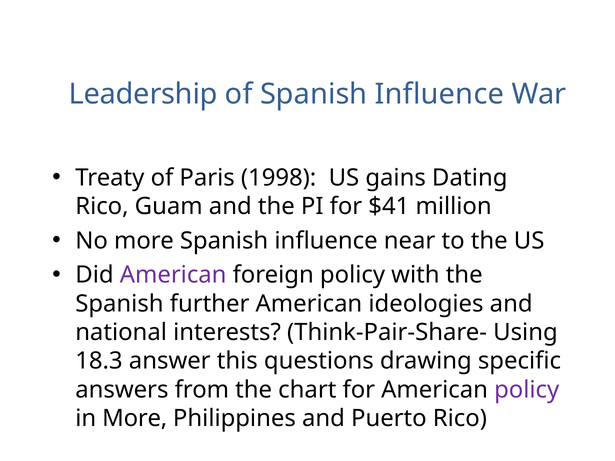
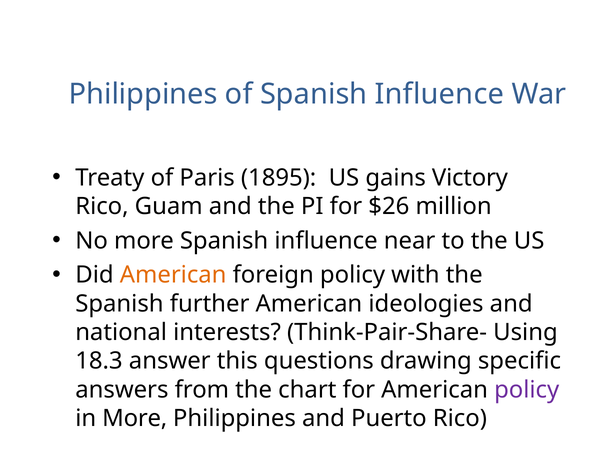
Leadership: Leadership -> Philippines (143, 94)
1998: 1998 -> 1895 (279, 178)
Dating: Dating -> Victory (470, 178)
$41: $41 -> $26 (389, 207)
American colour: purple -> orange (173, 275)
